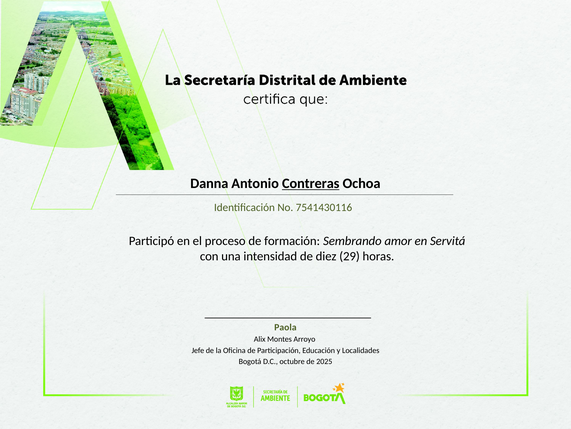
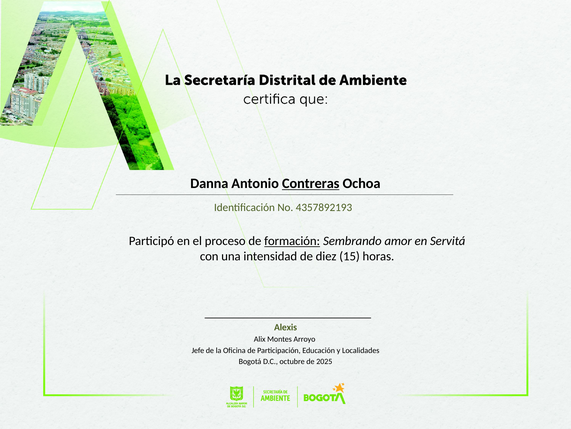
7541430116: 7541430116 -> 4357892193 (324, 207)
formación underline: none -> present (292, 241)
29: 29 -> 15 (350, 256)
Paola: Paola -> Alexis (286, 327)
